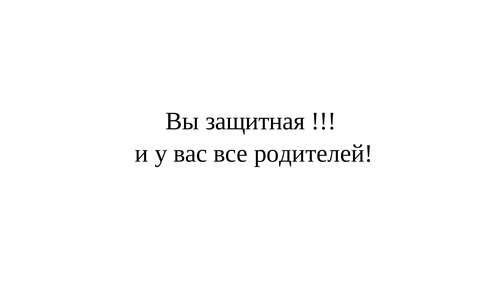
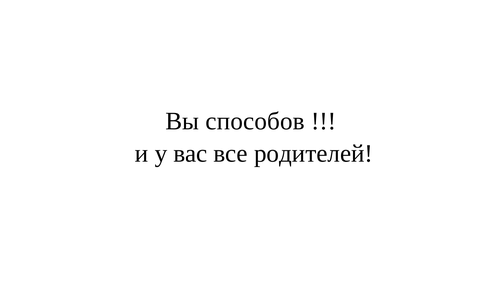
защитная: защитная -> способов (255, 121)
